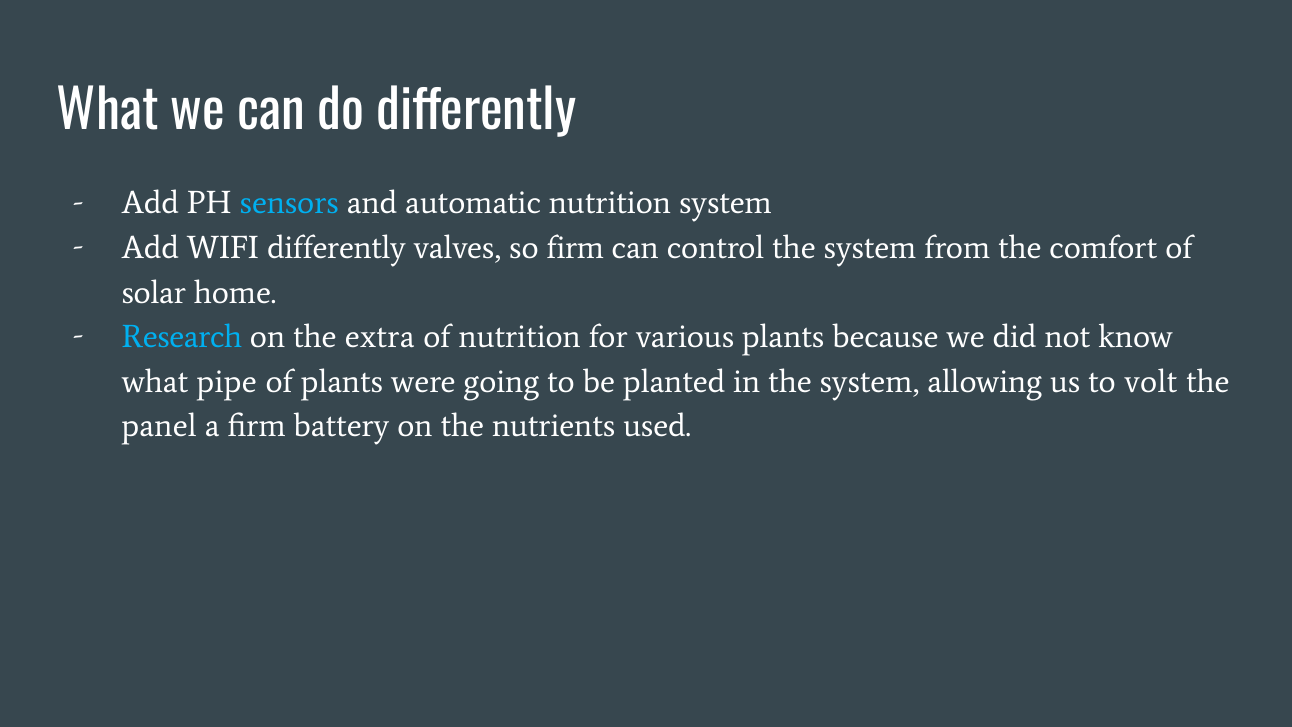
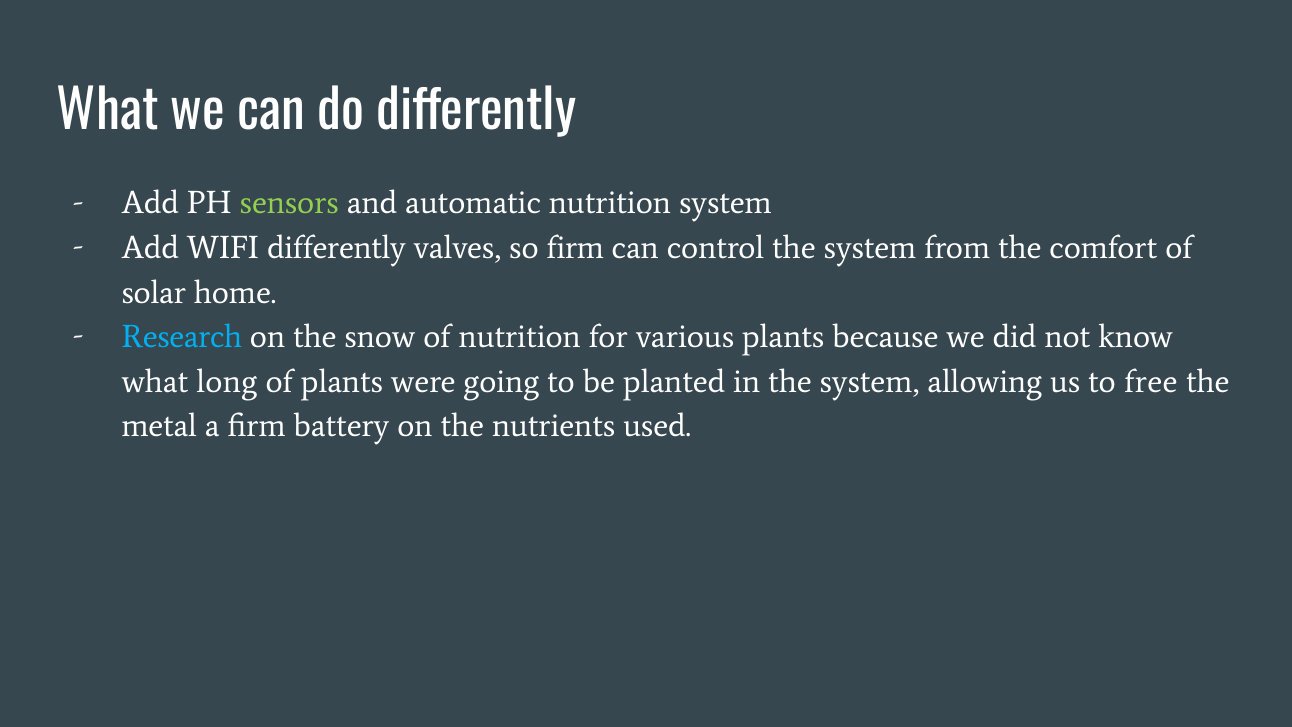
sensors colour: light blue -> light green (289, 203)
extra: extra -> snow (380, 337)
pipe: pipe -> long (227, 381)
volt: volt -> free (1151, 381)
panel: panel -> metal (159, 426)
